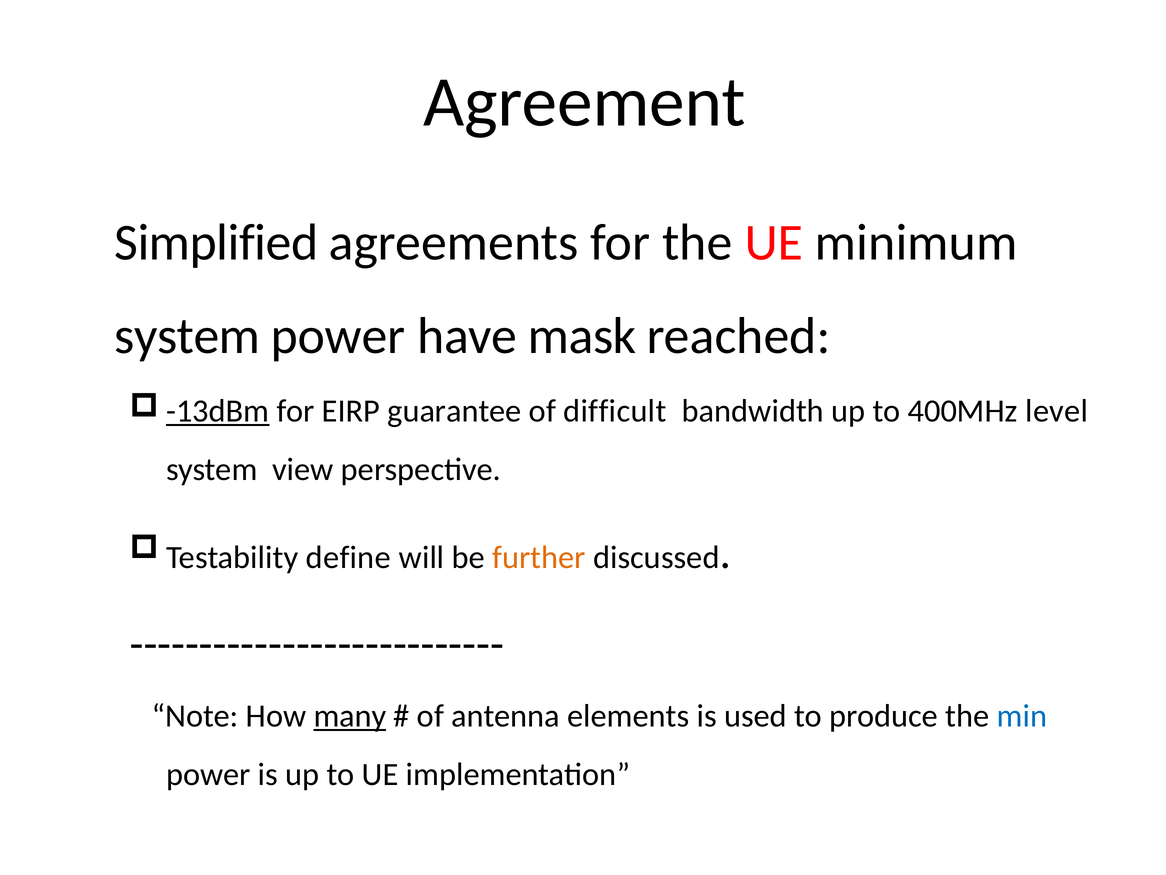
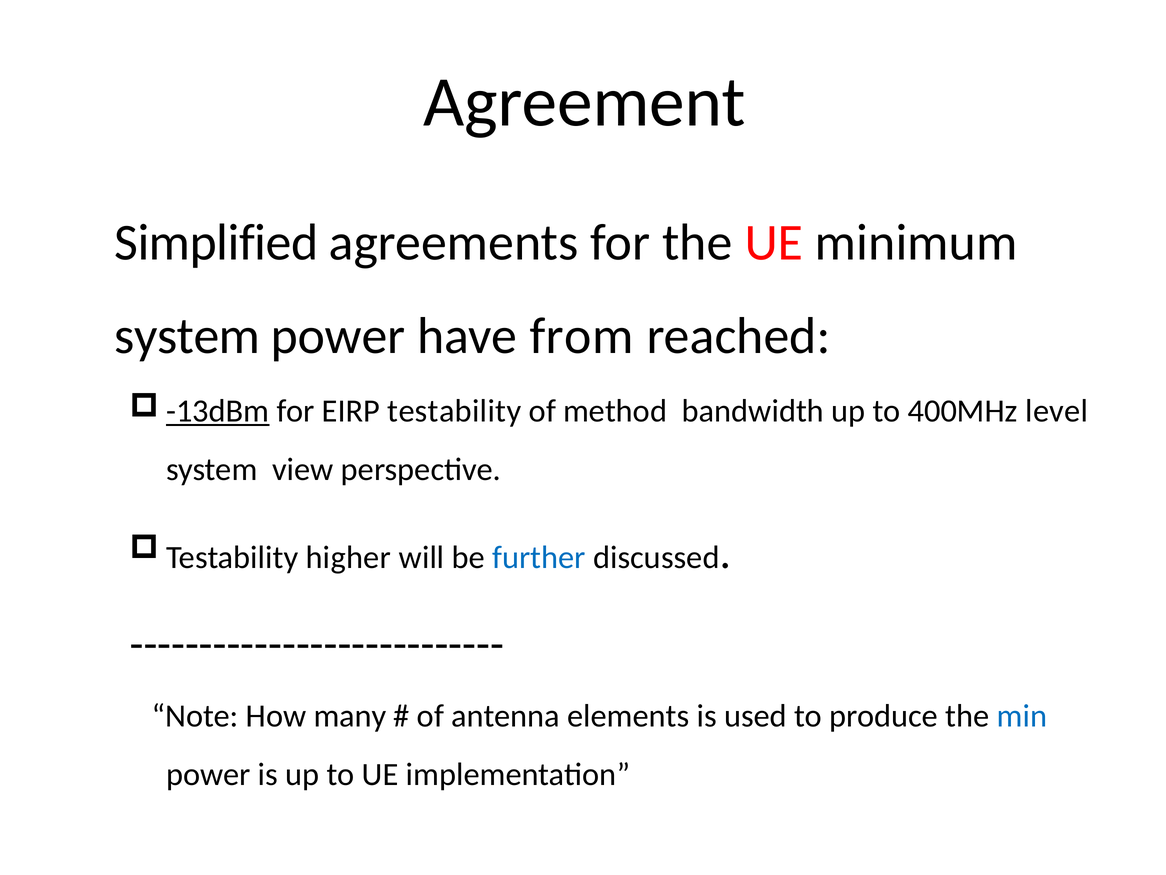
mask: mask -> from (582, 336)
EIRP guarantee: guarantee -> testability (454, 411)
difficult: difficult -> method (615, 411)
define: define -> higher (348, 557)
further colour: orange -> blue (539, 557)
many underline: present -> none (350, 716)
